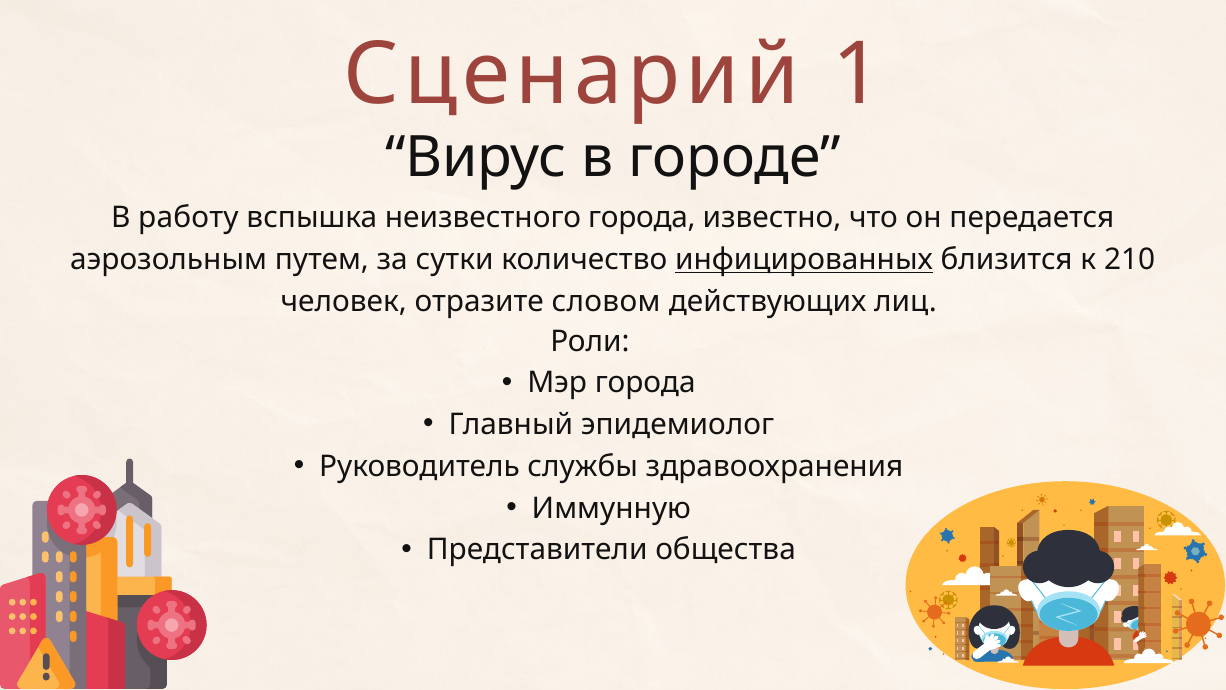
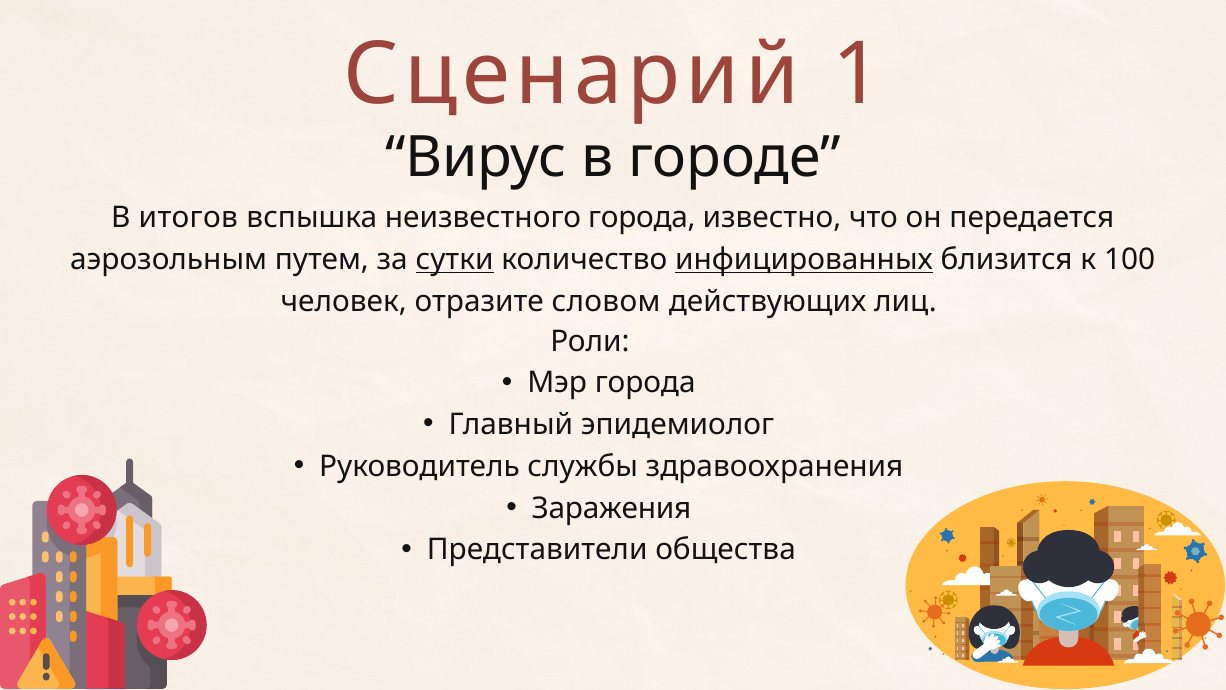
работу: работу -> итогов (188, 218)
сутки underline: none -> present (455, 260)
210: 210 -> 100 (1130, 260)
Иммунную: Иммунную -> Заражения (612, 508)
